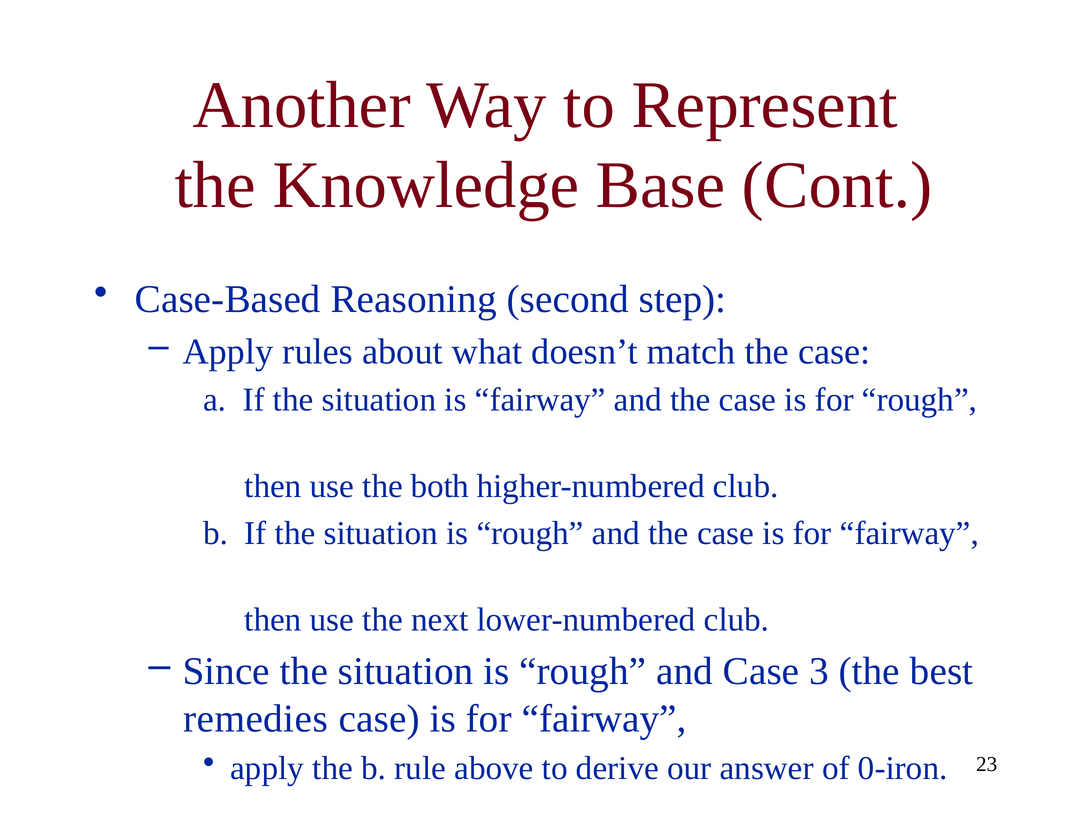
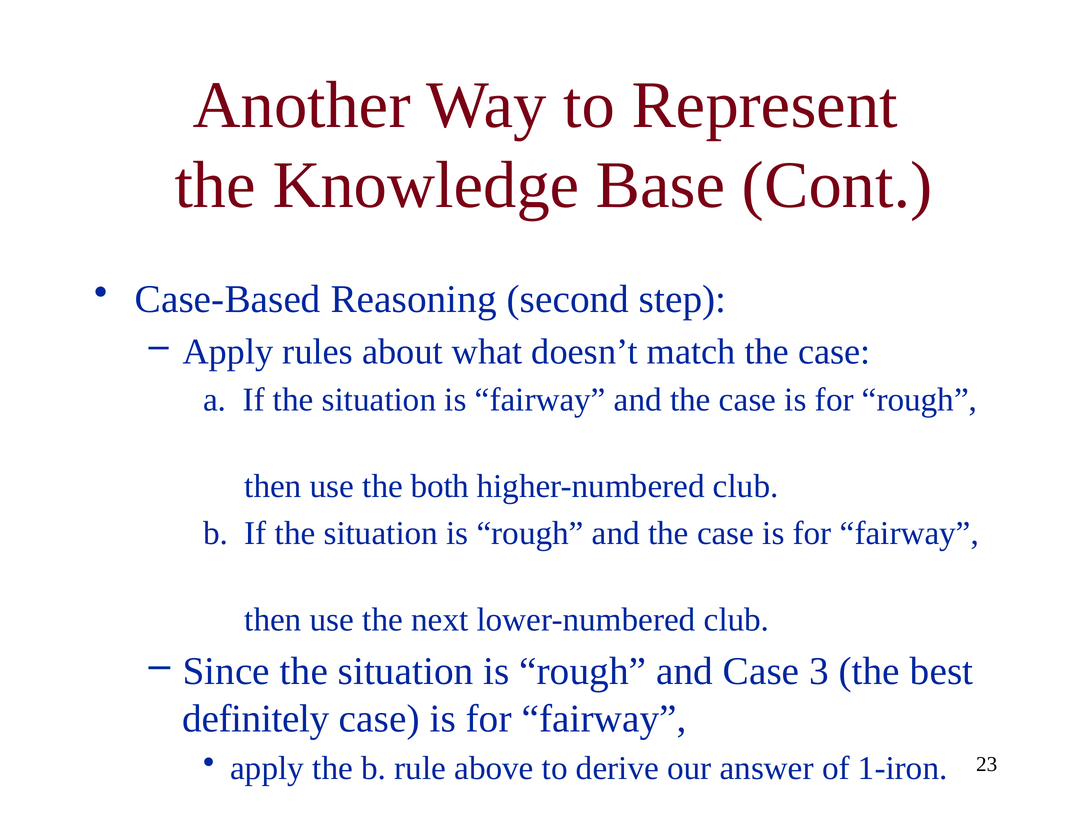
remedies: remedies -> definitely (256, 719)
0-iron: 0-iron -> 1-iron (903, 769)
